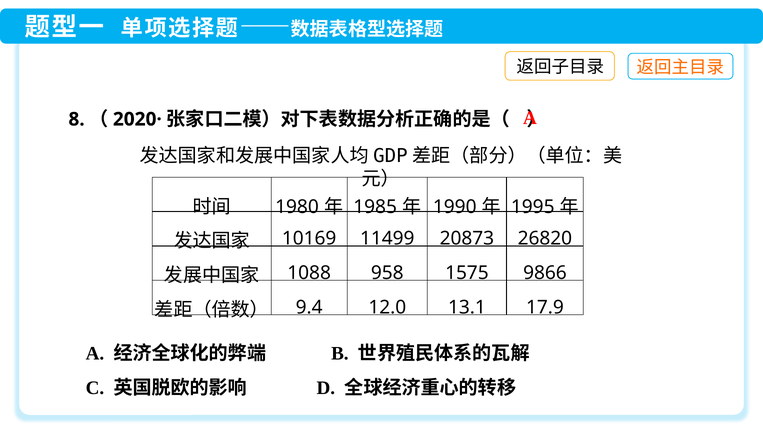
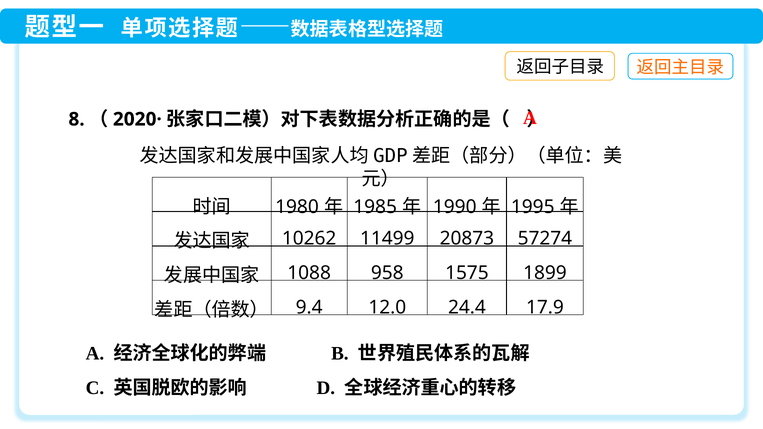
10169: 10169 -> 10262 (309, 239)
26820: 26820 -> 57274 (545, 239)
9866: 9866 -> 1899 (545, 273)
13.1: 13.1 -> 24.4 (467, 307)
